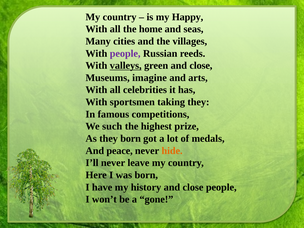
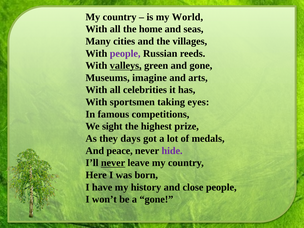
Happy: Happy -> World (187, 17)
green and close: close -> gone (201, 66)
taking they: they -> eyes (198, 102)
such: such -> sight (112, 126)
they born: born -> days (131, 139)
hide colour: orange -> purple (172, 151)
never underline: none -> present (113, 163)
